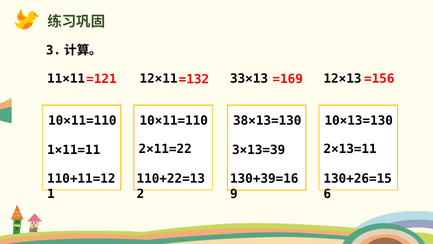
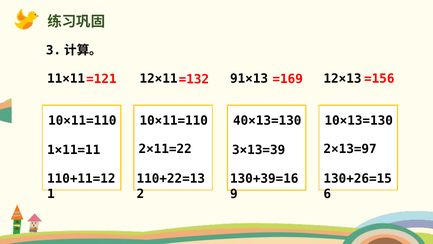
33×13: 33×13 -> 91×13 (249, 78)
38×13=130: 38×13=130 -> 40×13=130 (267, 120)
2×13=11: 2×13=11 -> 2×13=97 (350, 149)
